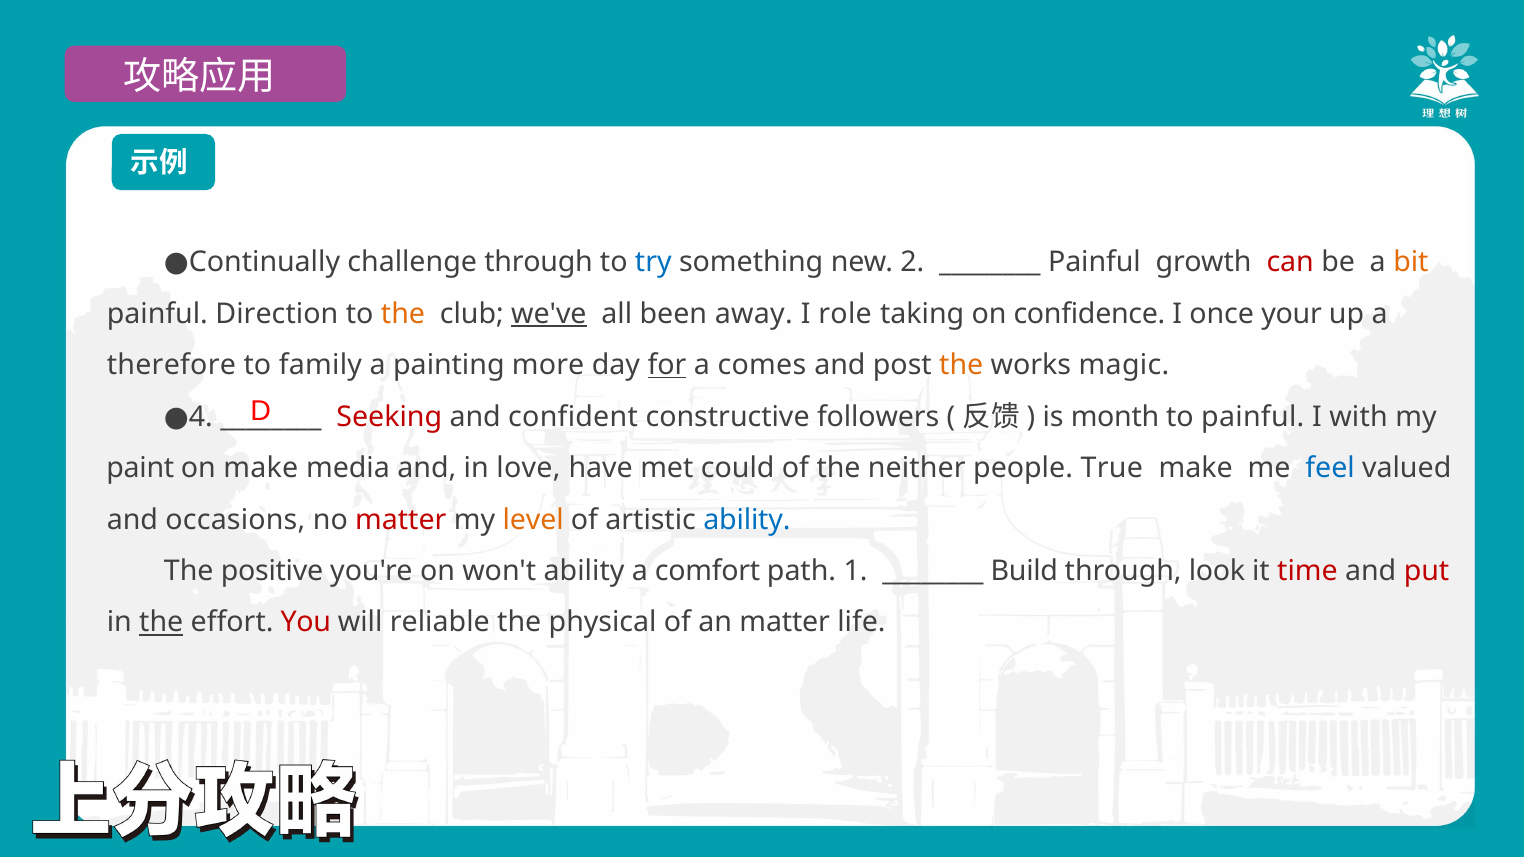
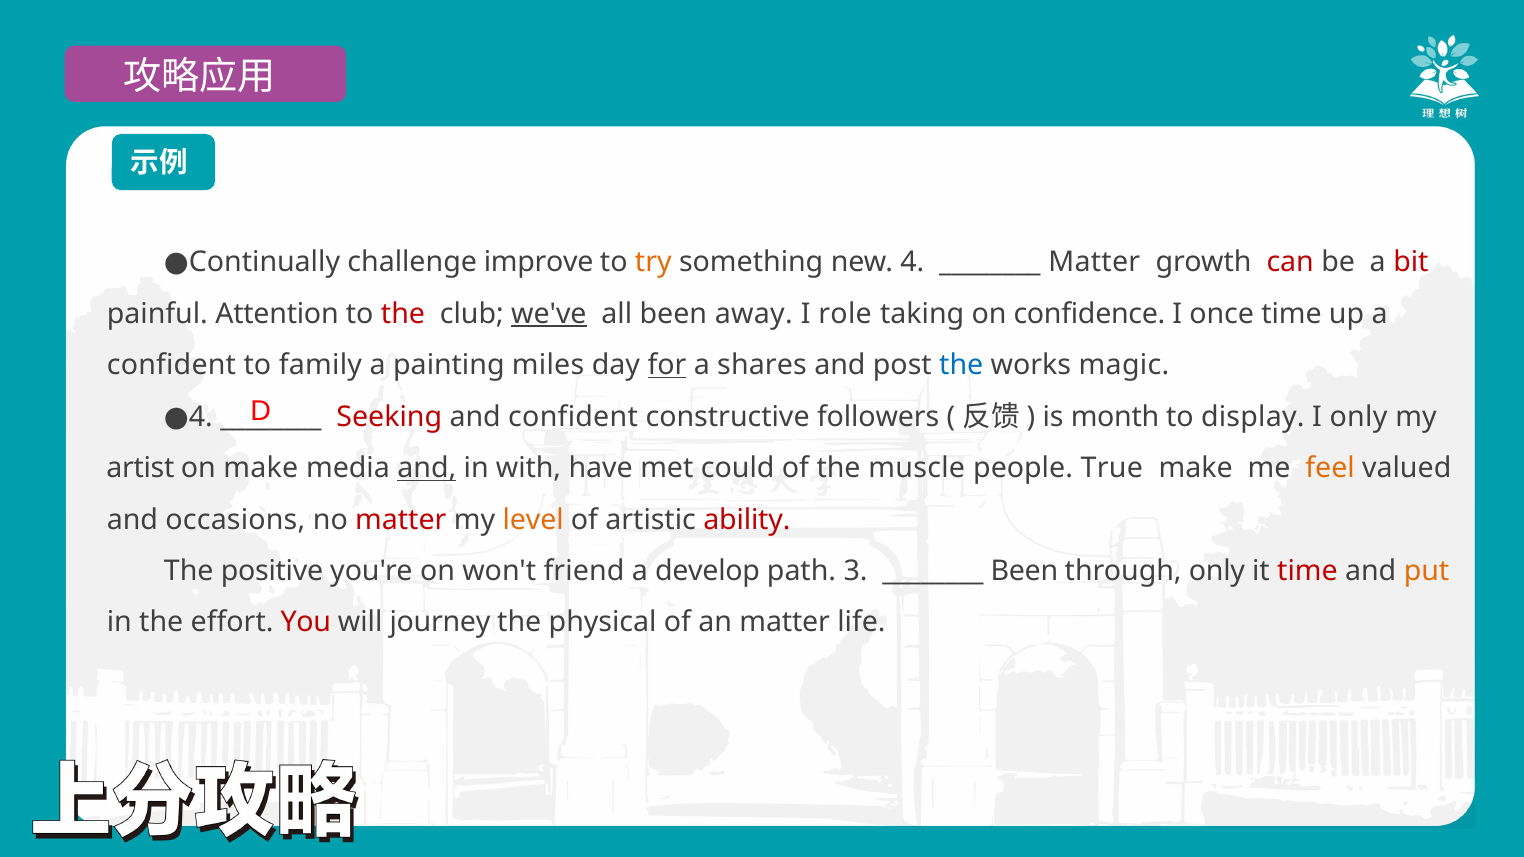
challenge through: through -> improve (539, 263)
try colour: blue -> orange (653, 263)
new 2: 2 -> 4 (912, 263)
Painful: Painful -> Matter (1094, 263)
bit colour: orange -> red (1411, 263)
Direction: Direction -> Attention (277, 314)
the colour: orange -> red (403, 314)
once your: your -> time (1292, 314)
therefore: therefore -> confident (171, 365)
more: more -> miles (548, 365)
comes: comes -> shares (762, 365)
the colour: orange -> blue (961, 365)
to painful: painful -> display (1253, 417)
I with: with -> only (1359, 417)
paint: paint -> artist (140, 468)
and underline: none -> present (427, 468)
love: love -> with (529, 468)
neither: neither -> muscle (917, 468)
feel colour: blue -> orange (1330, 468)
ability colour: blue -> red (747, 520)
won't ability: ability -> friend (584, 571)
comfort: comfort -> develop (708, 571)
1: 1 -> 3 (856, 571)
Build: Build -> Been (1024, 571)
through look: look -> only (1217, 571)
put colour: red -> orange (1427, 571)
the underline: present -> none (161, 623)
reliable: reliable -> journey (440, 623)
